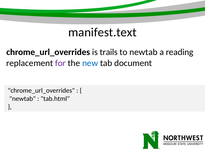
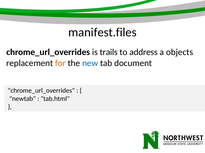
manifest.text: manifest.text -> manifest.files (102, 32)
to newtab: newtab -> address (144, 52)
reading: reading -> objects (180, 52)
for colour: purple -> orange (60, 63)
